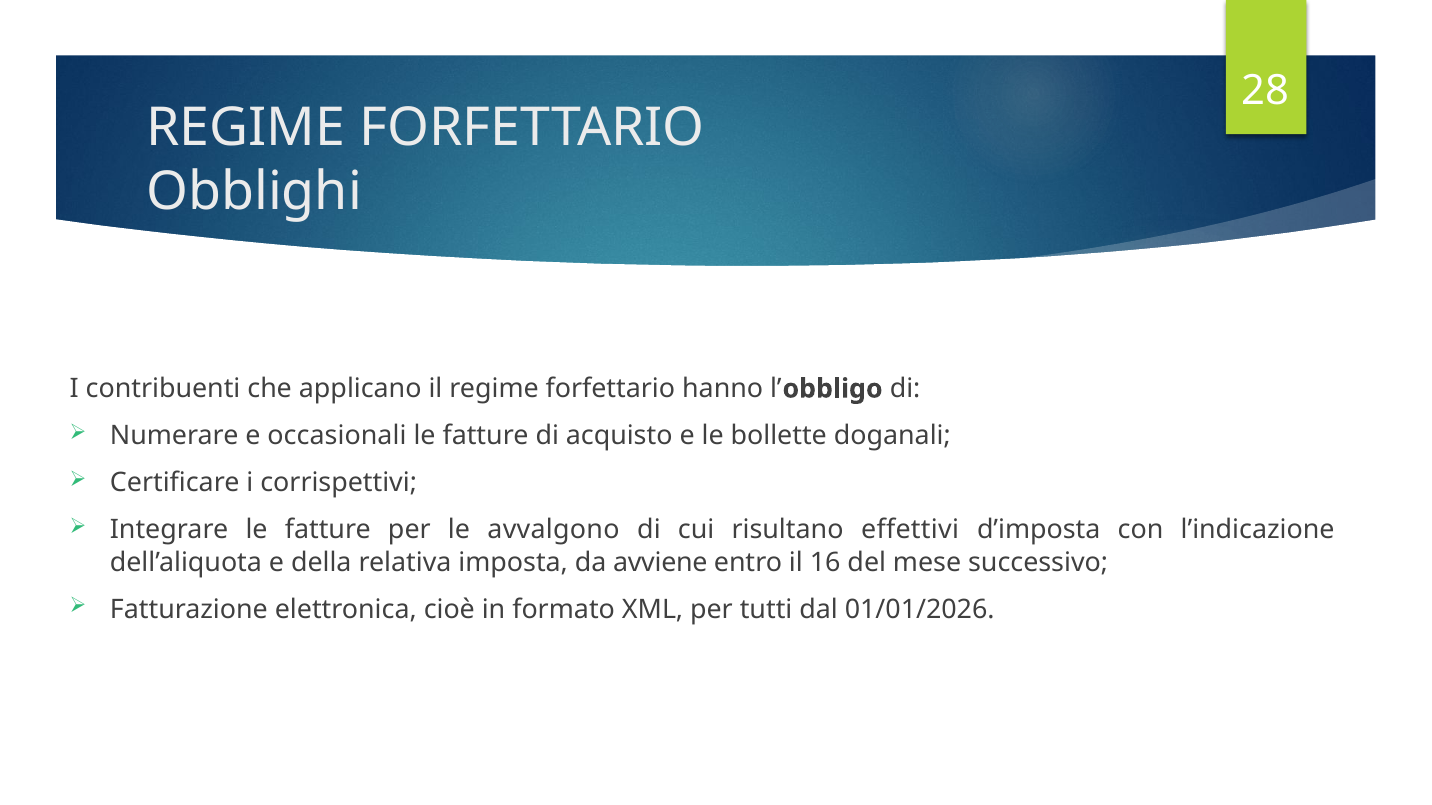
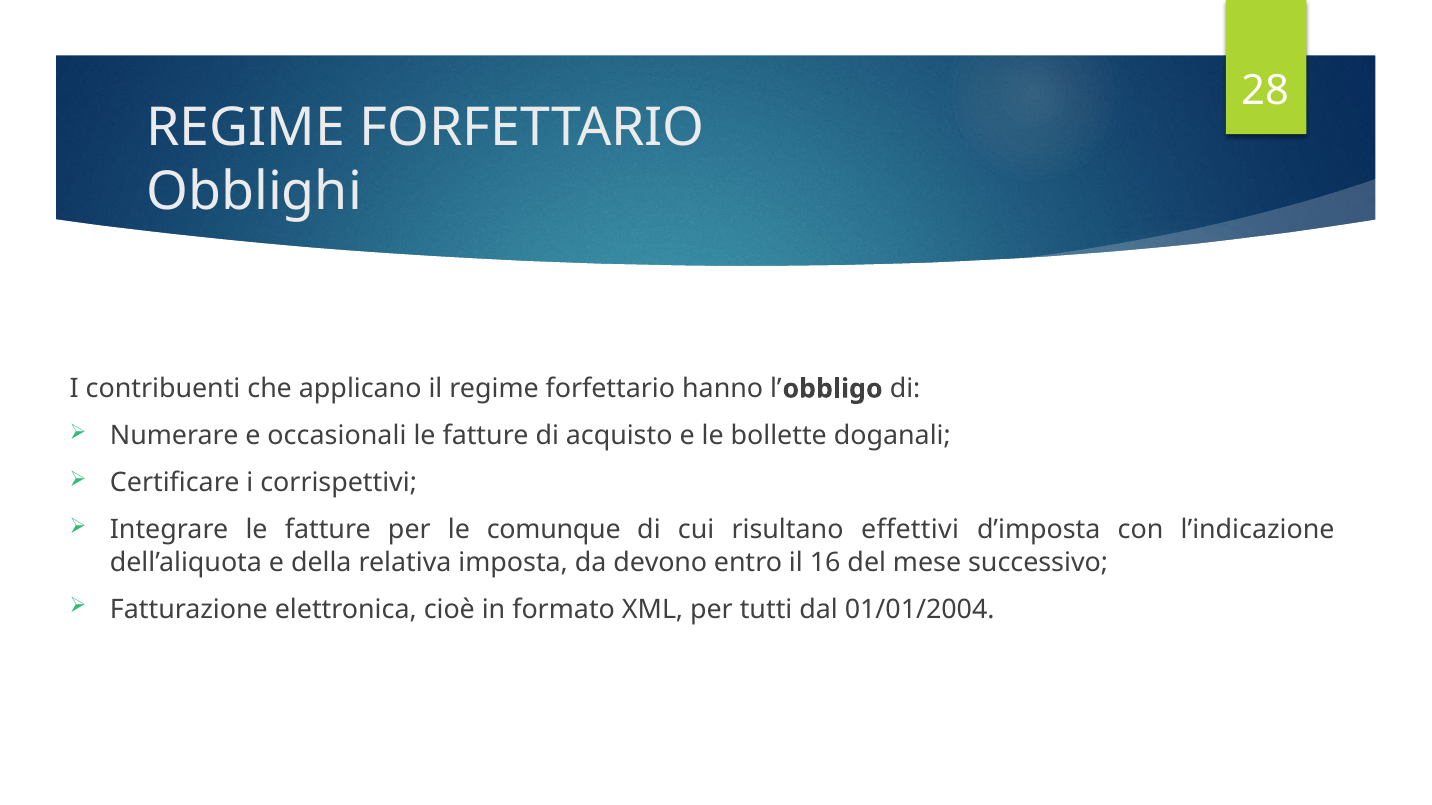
avvalgono: avvalgono -> comunque (554, 530)
avviene: avviene -> devono (660, 563)
01/01/2026: 01/01/2026 -> 01/01/2004 (920, 610)
